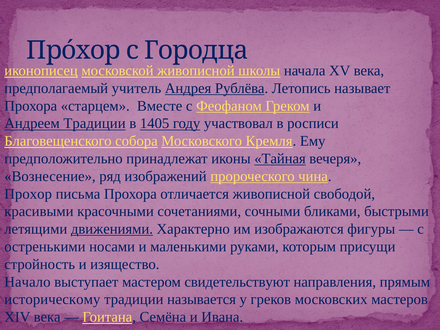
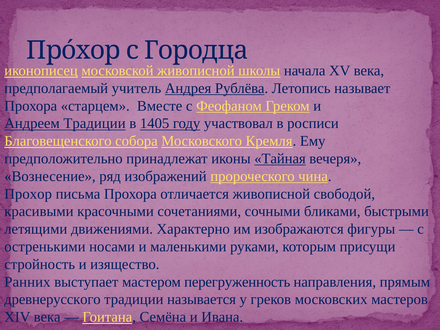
движениями underline: present -> none (112, 229)
Начало: Начало -> Ранних (27, 282)
свидетельствуют: свидетельствуют -> перегруженность (237, 282)
историческому: историческому -> древнерусского (52, 299)
